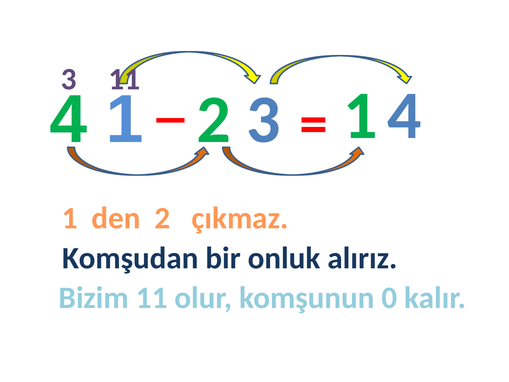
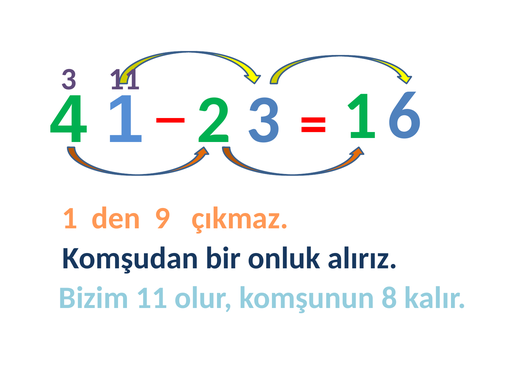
4: 4 -> 6 (404, 116)
den 2: 2 -> 9 (163, 218)
0: 0 -> 8 (389, 298)
